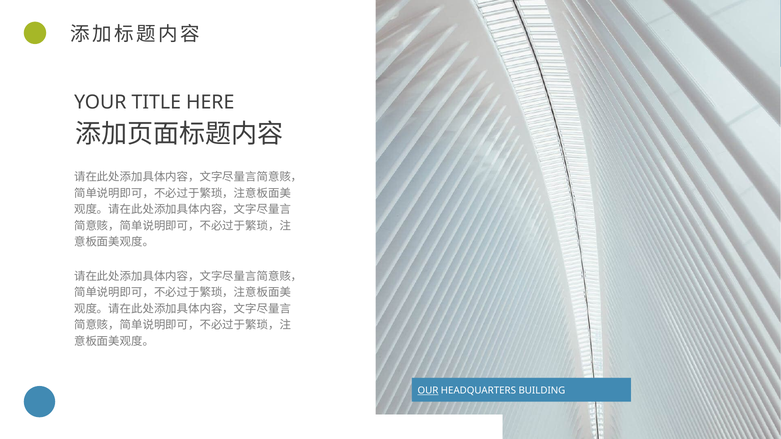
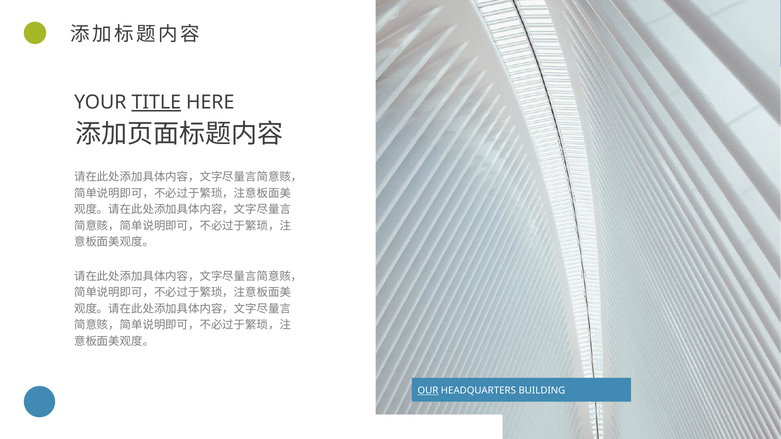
TITLE underline: none -> present (156, 102)
